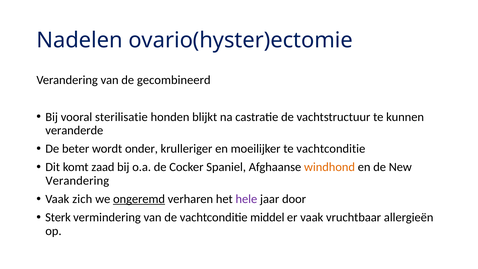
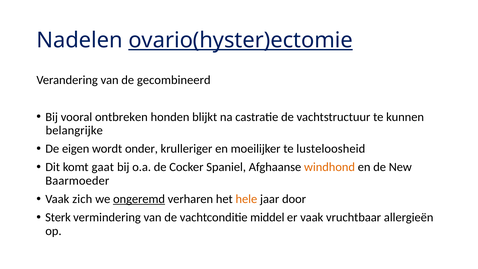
ovario(hyster)ectomie underline: none -> present (241, 40)
sterilisatie: sterilisatie -> ontbreken (121, 117)
veranderde: veranderde -> belangrijke (74, 130)
beter: beter -> eigen (76, 149)
te vachtconditie: vachtconditie -> lusteloosheid (331, 149)
zaad: zaad -> gaat (103, 167)
Verandering: Verandering -> Baarmoeder (77, 181)
hele colour: purple -> orange (246, 199)
